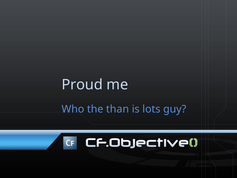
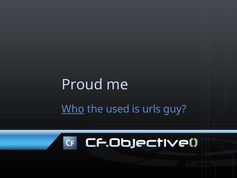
Who underline: none -> present (73, 109)
than: than -> used (118, 109)
lots: lots -> urls (152, 109)
